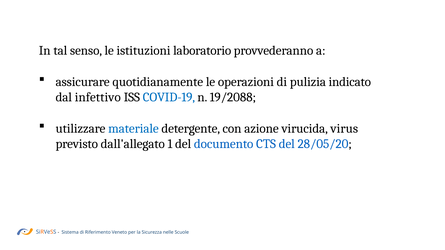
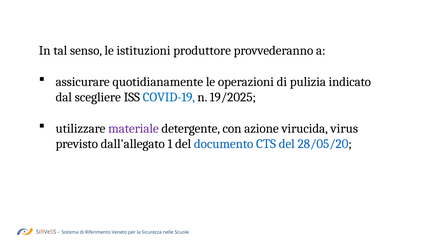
laboratorio: laboratorio -> produttore (202, 51)
infettivo: infettivo -> scegliere (98, 97)
19/2088: 19/2088 -> 19/2025 (233, 97)
materiale colour: blue -> purple (133, 129)
